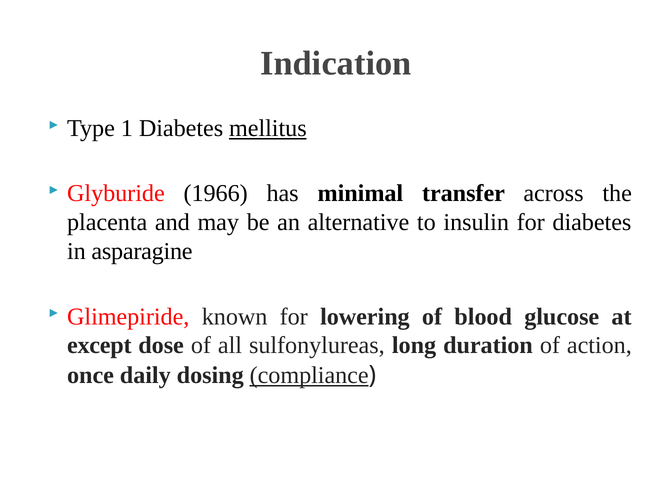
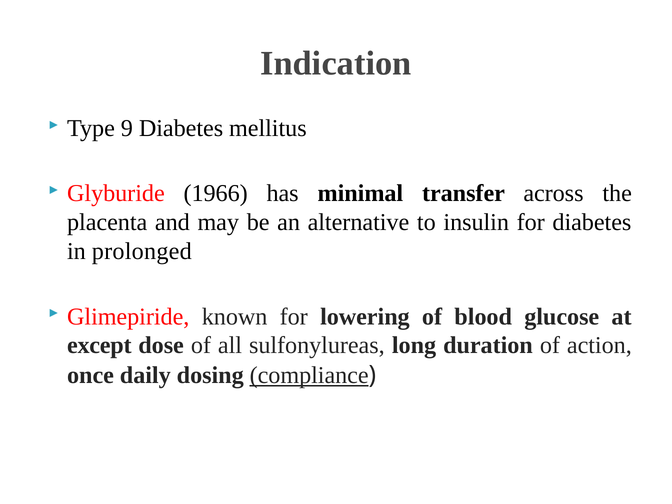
1: 1 -> 9 (127, 128)
mellitus underline: present -> none (268, 128)
asparagine: asparagine -> prolonged (142, 251)
